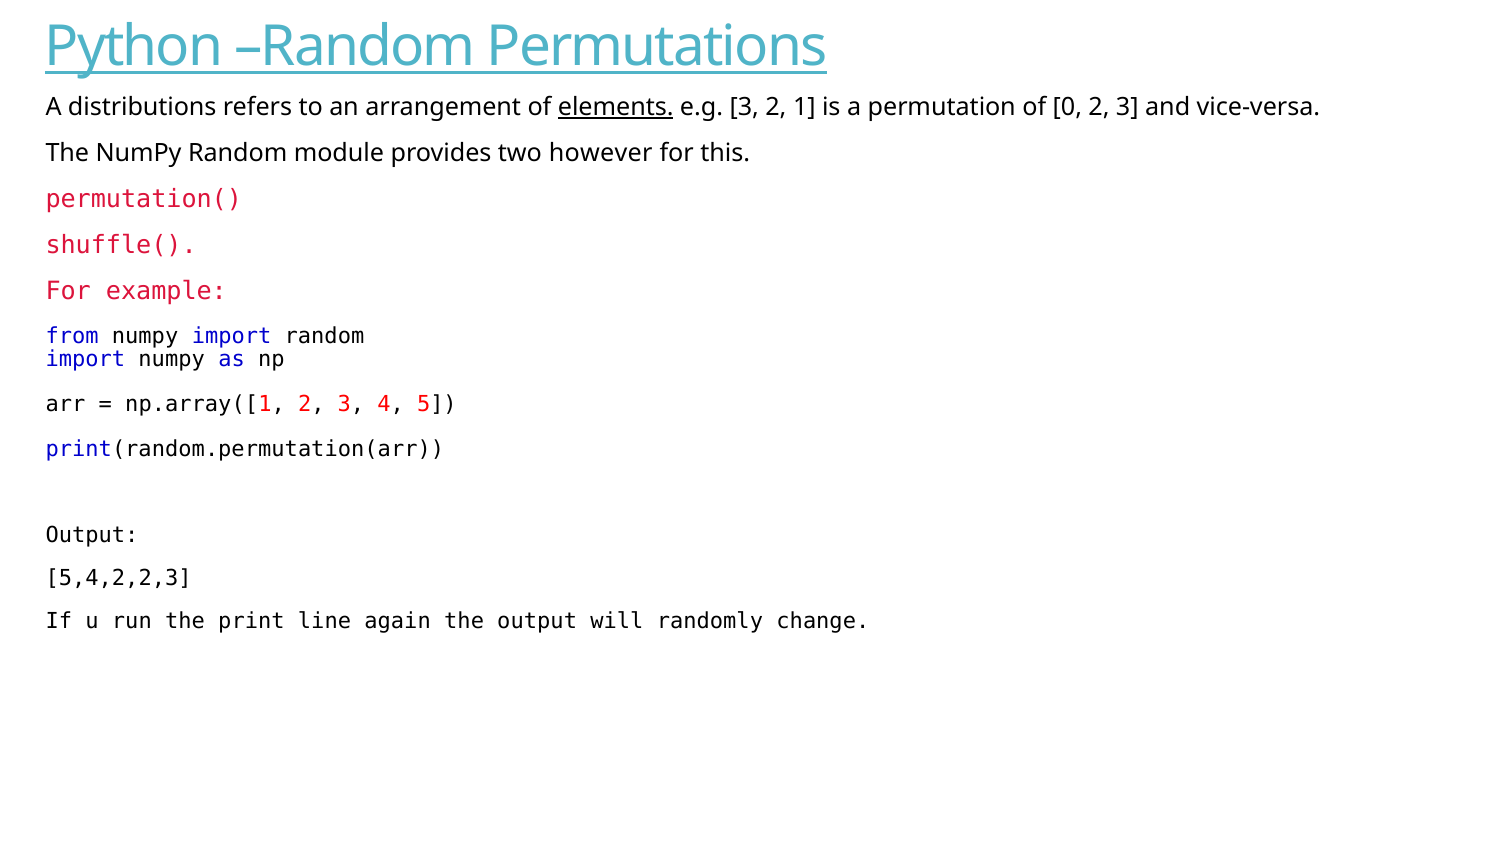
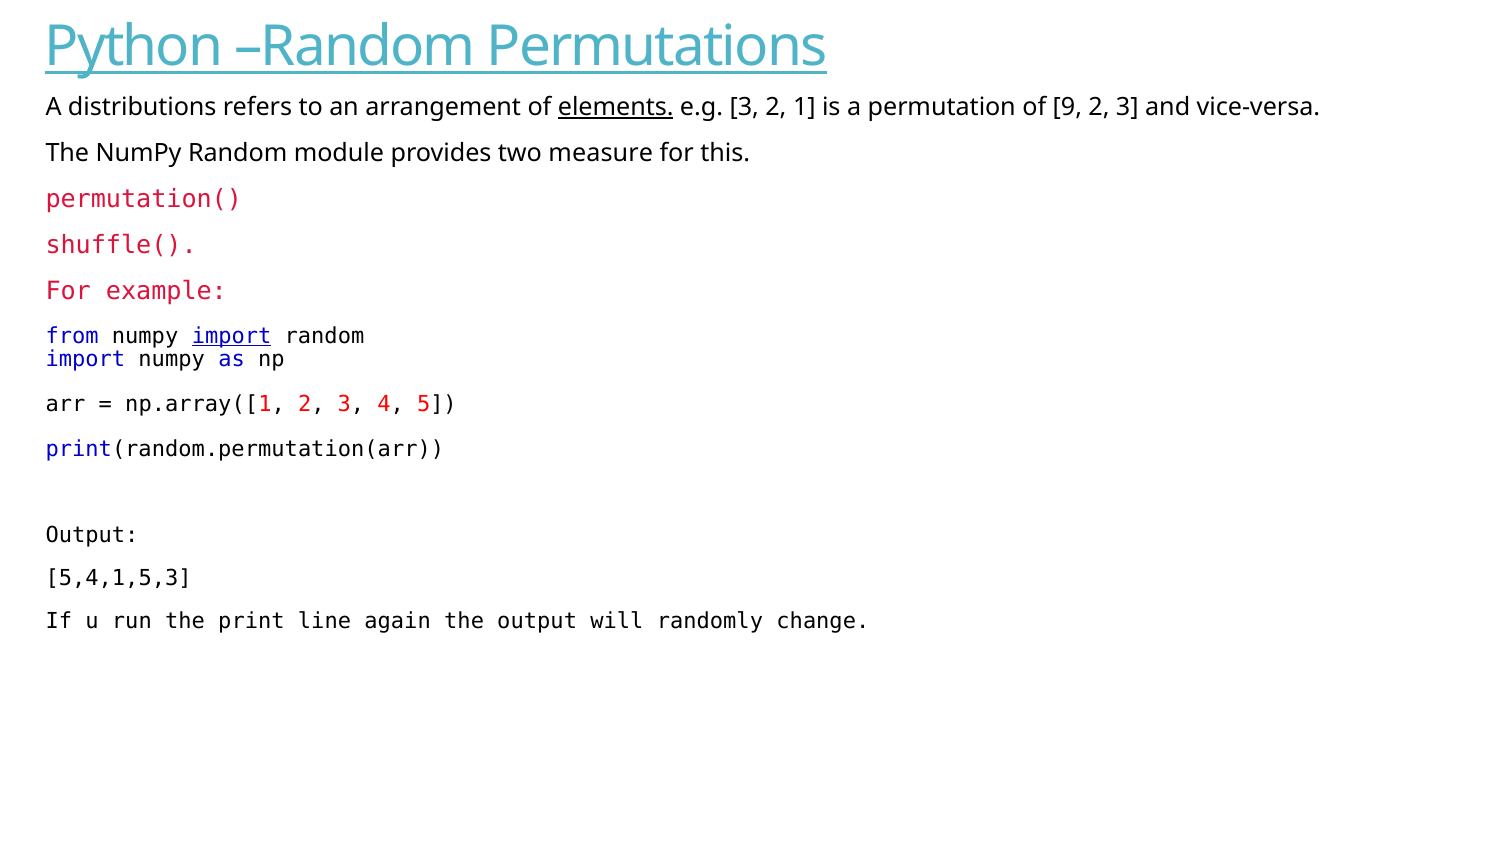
0: 0 -> 9 (1067, 107)
however: however -> measure (601, 153)
import underline: none -> present (232, 336)
5,4,2,2,3: 5,4,2,2,3 -> 5,4,1,5,3 (119, 578)
